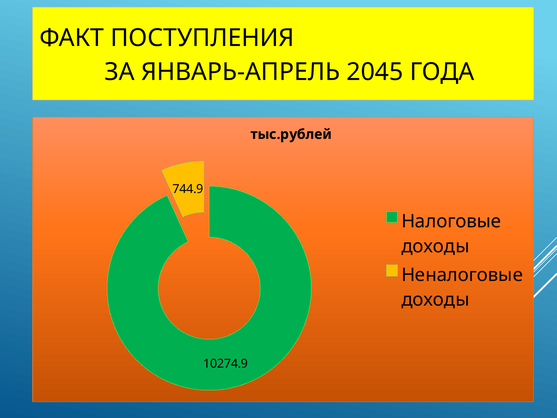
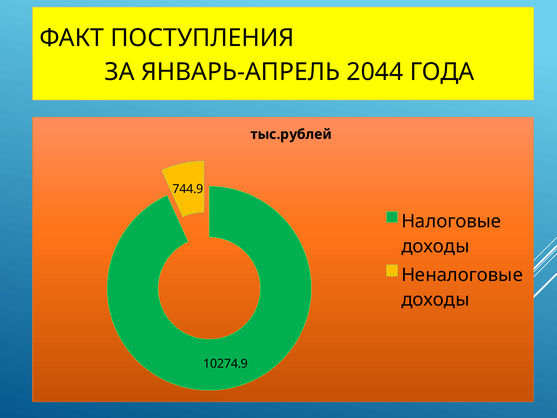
2045: 2045 -> 2044 (375, 72)
